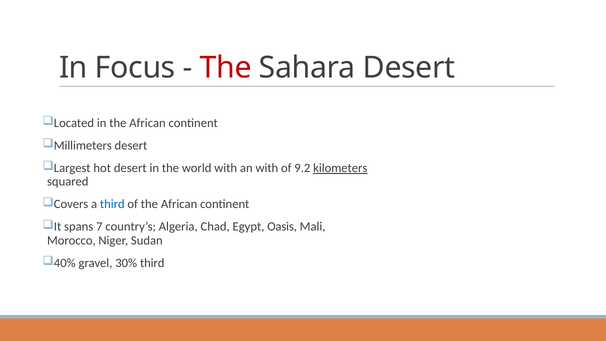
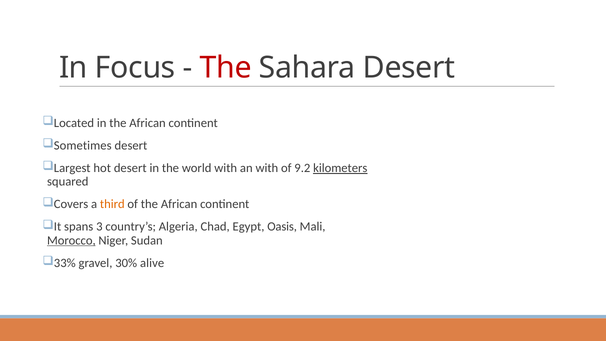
Millimeters: Millimeters -> Sometimes (83, 146)
third colour: blue -> orange (112, 204)
7: 7 -> 3 (99, 227)
Morocco underline: none -> present (71, 240)
40%: 40% -> 33% (65, 263)
30% third: third -> alive (152, 263)
